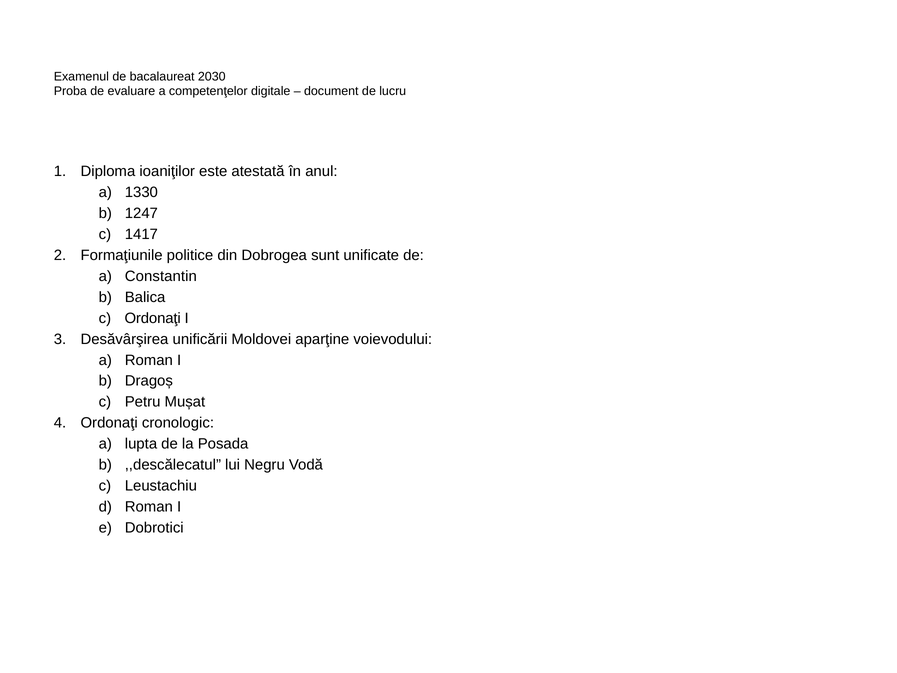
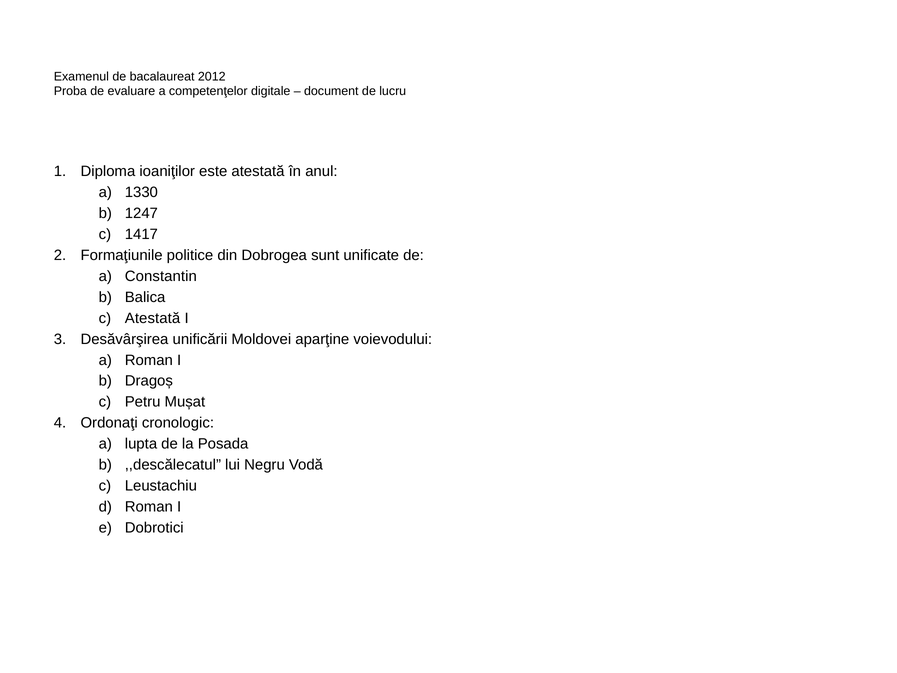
2030: 2030 -> 2012 (212, 76)
Ordonaţi: Ordonaţi -> Atestată (153, 318)
